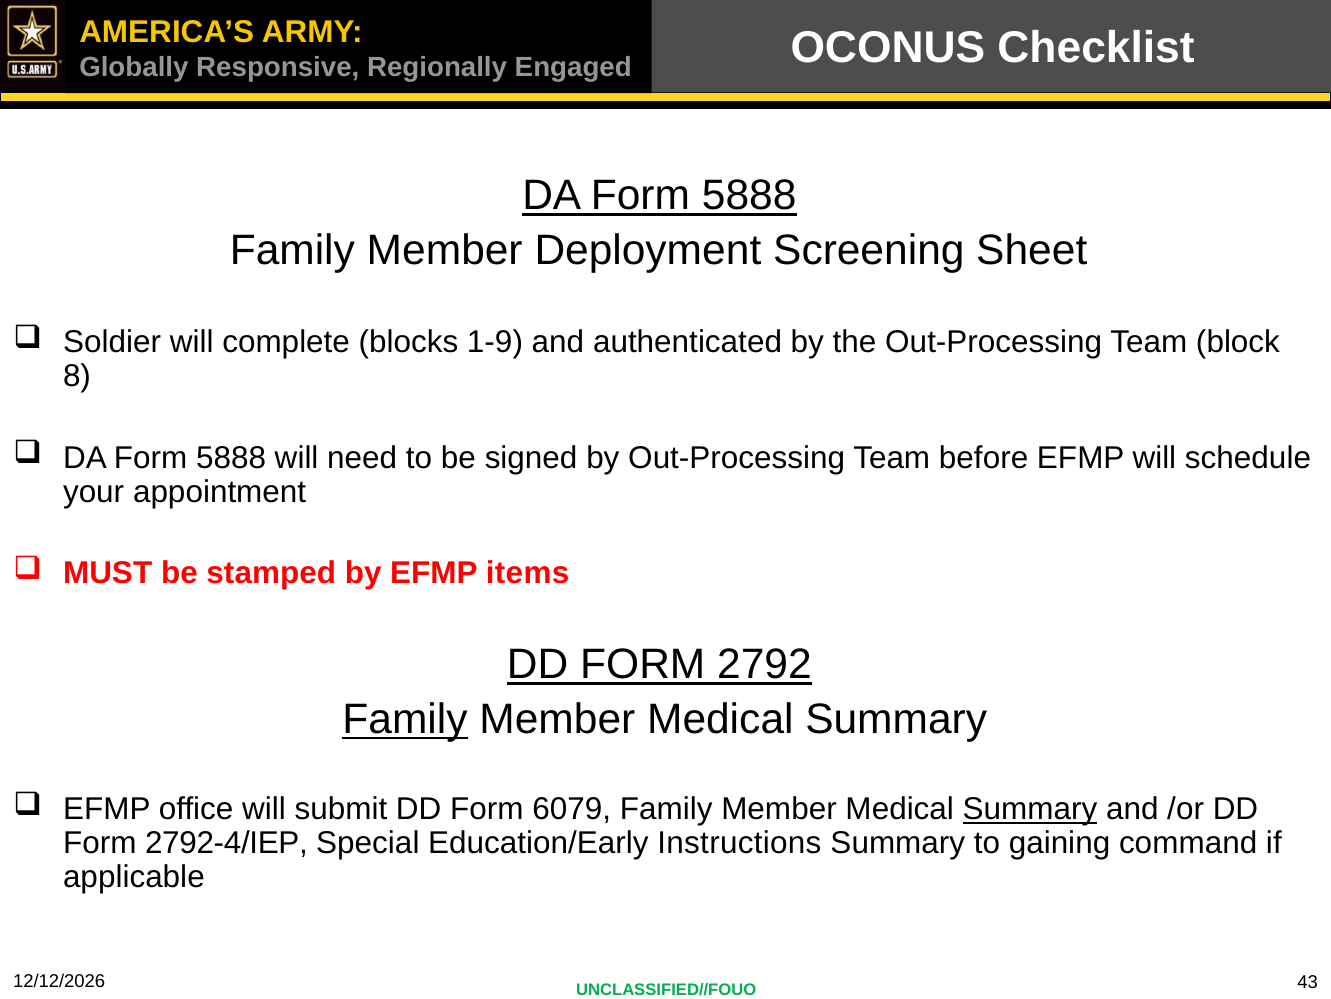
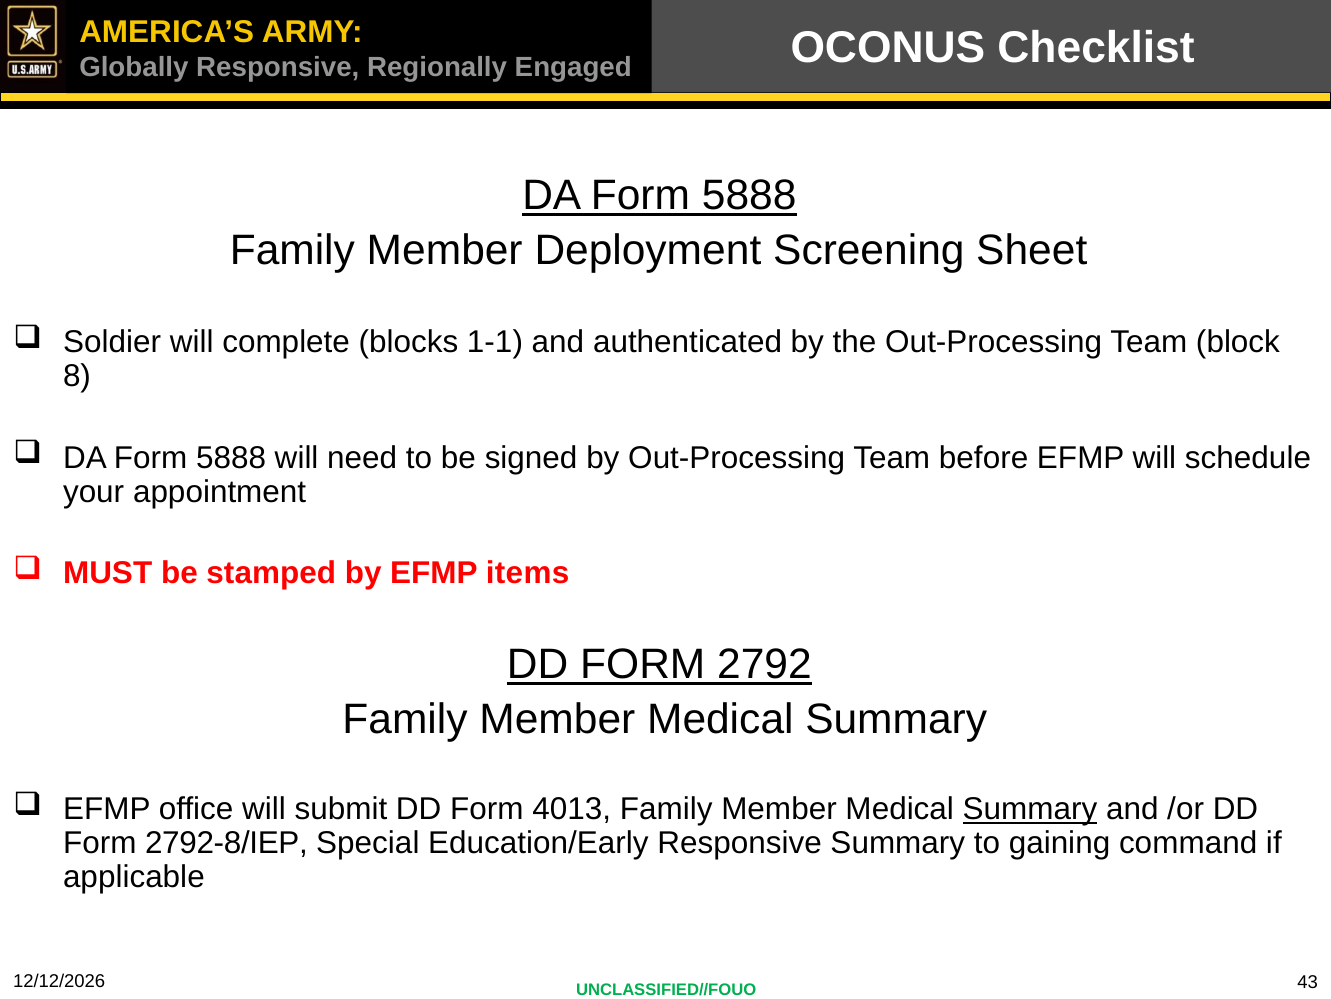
1-9: 1-9 -> 1-1 (495, 342)
Family underline: present -> none (405, 719)
6079: 6079 -> 4013 (572, 809)
2792-4/IEP: 2792-4/IEP -> 2792-8/IEP (226, 843)
Education/Early Instructions: Instructions -> Responsive (740, 843)
